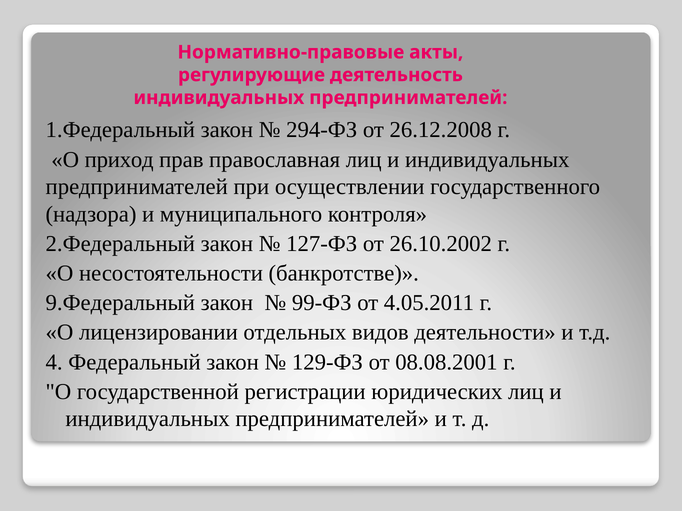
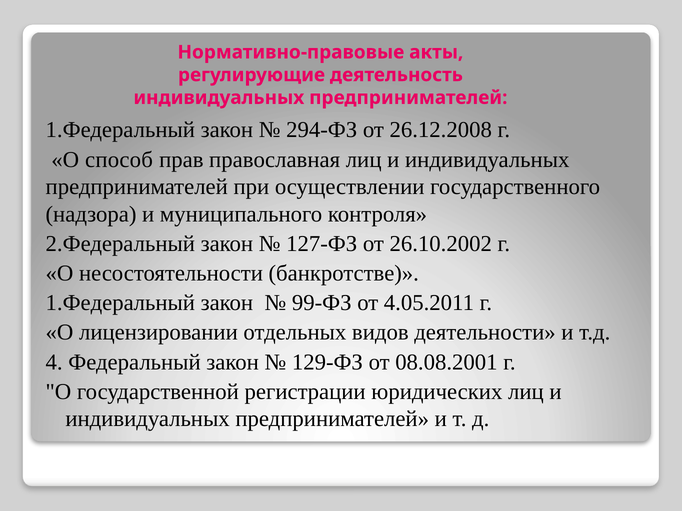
приход: приход -> способ (119, 160)
9.Федеральный: 9.Федеральный -> 1.Федеральный (120, 303)
